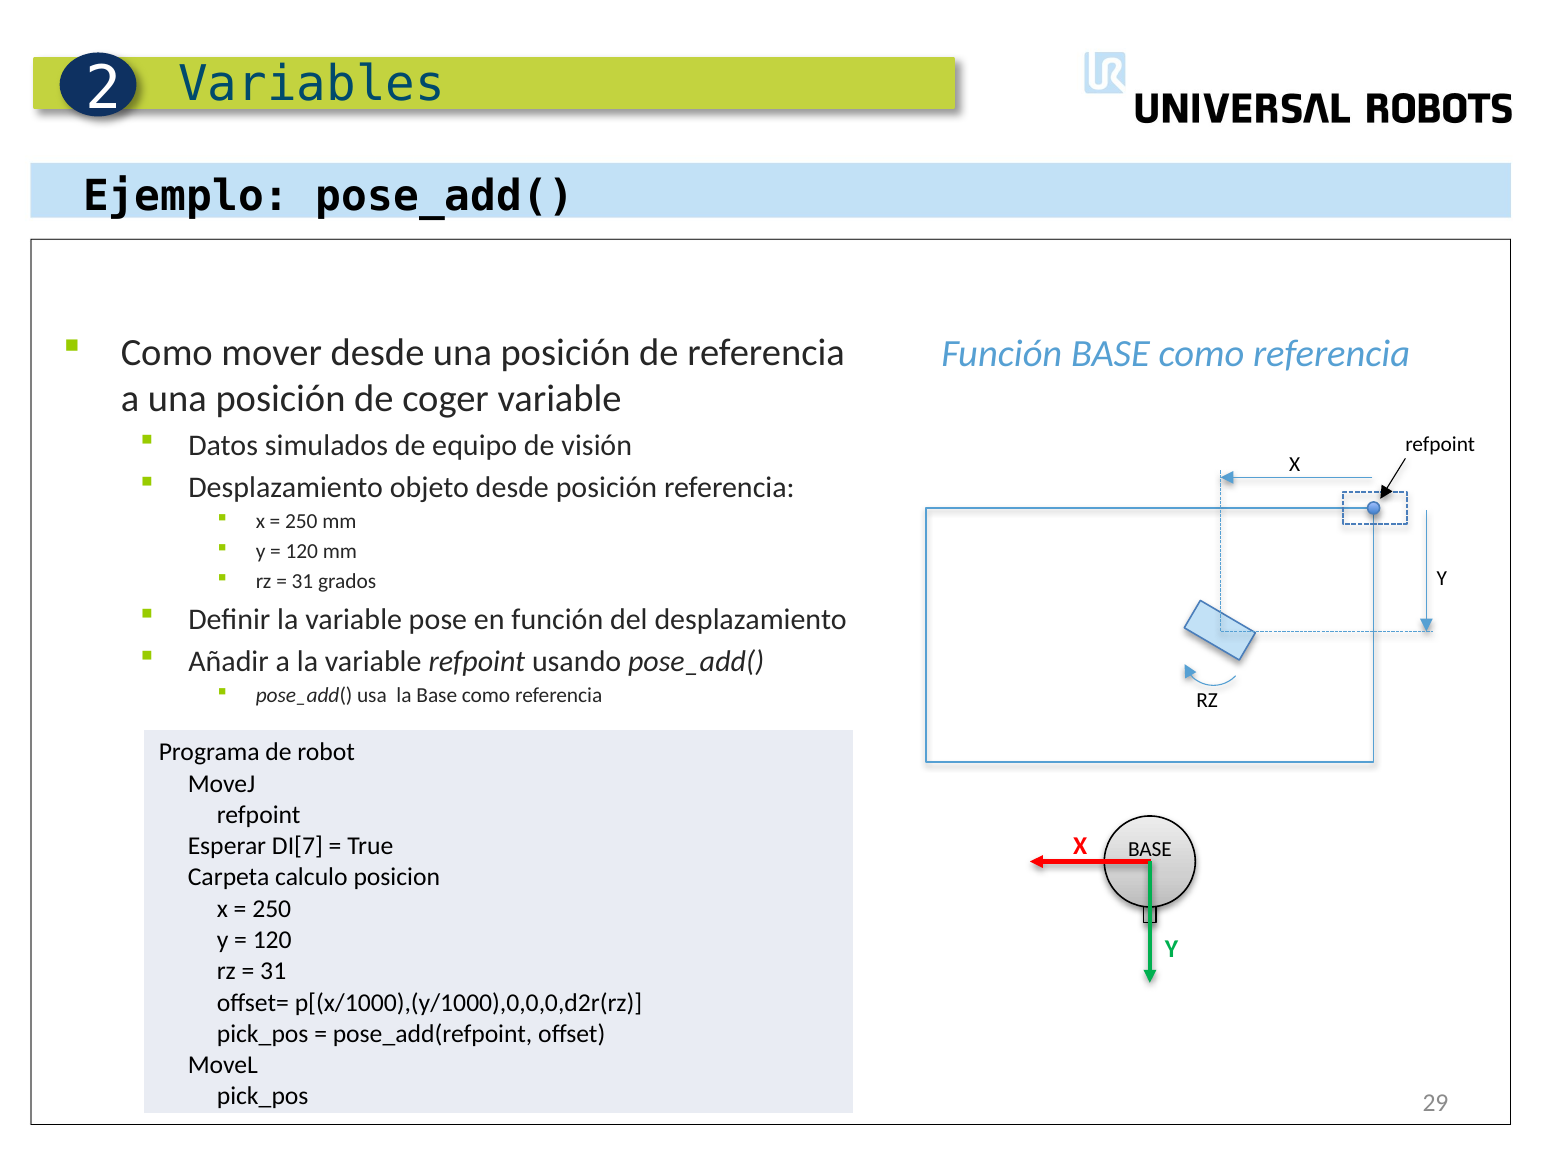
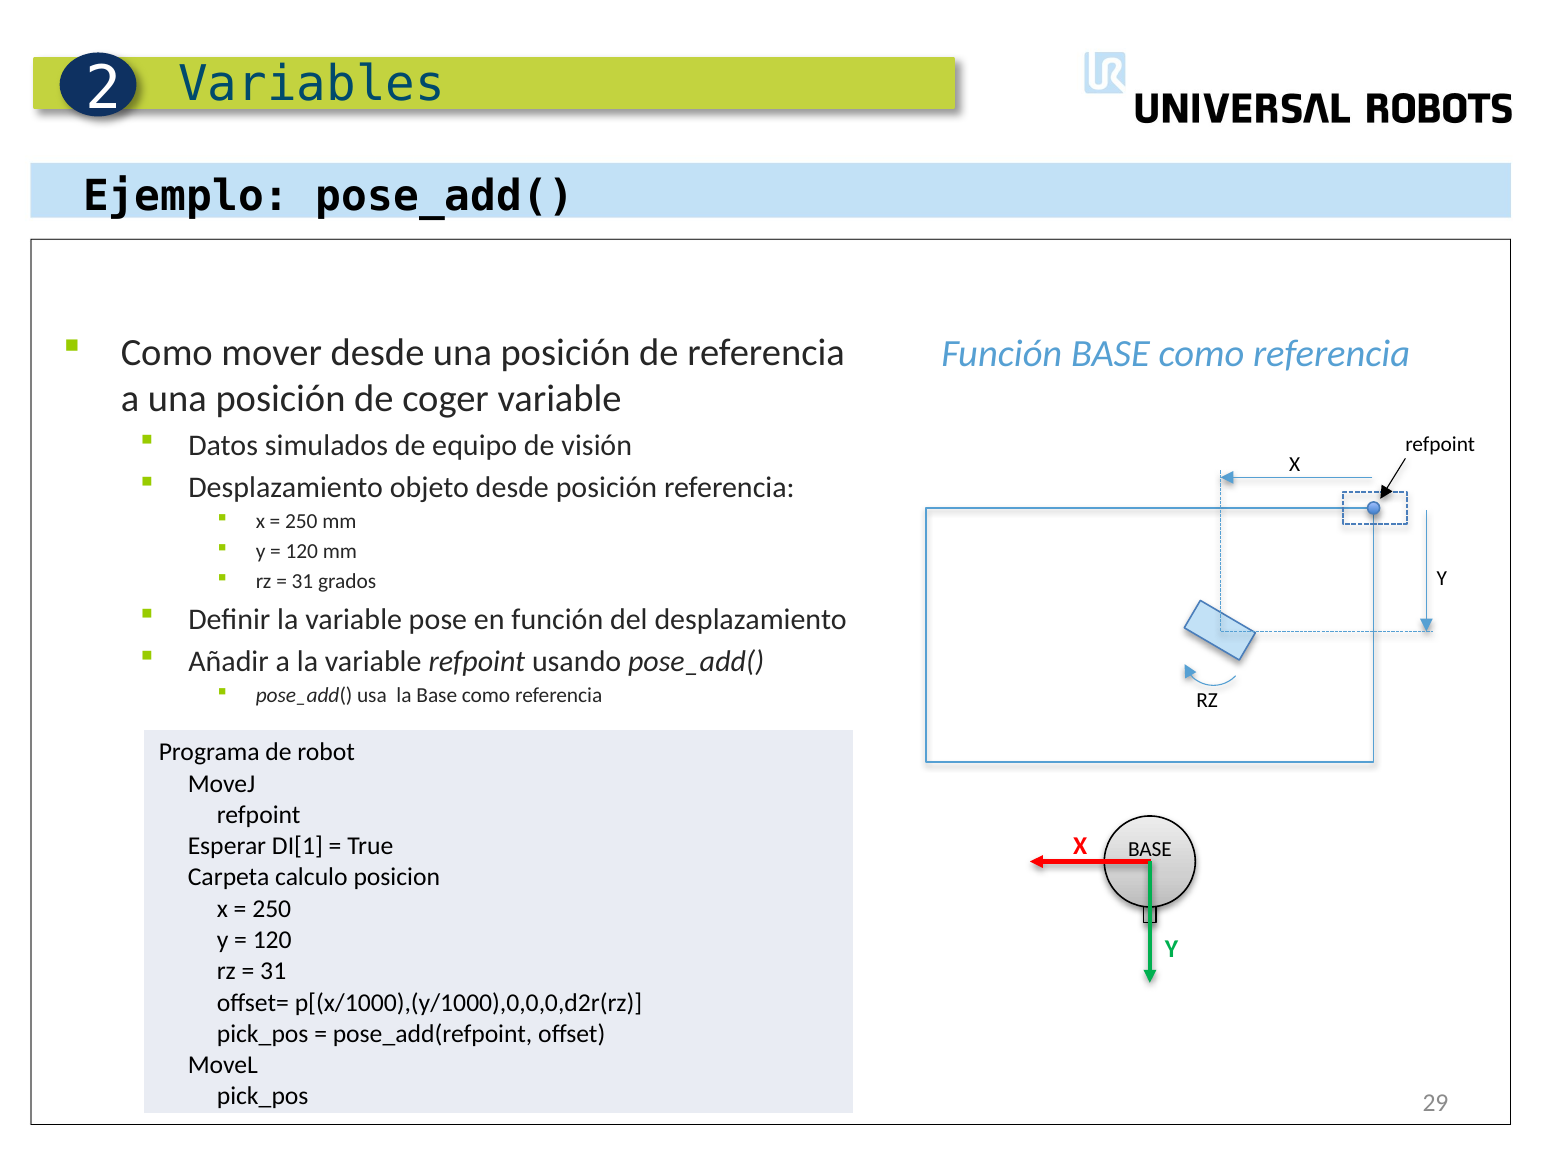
DI[7: DI[7 -> DI[1 (297, 847)
